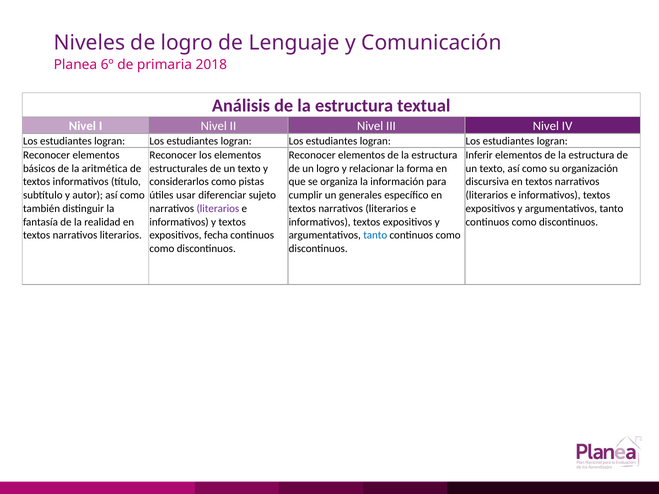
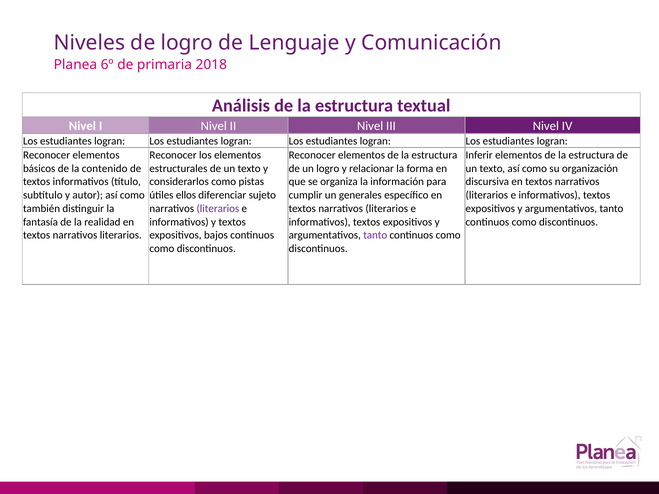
aritmética: aritmética -> contenido (105, 168)
usar: usar -> ellos (186, 195)
fecha: fecha -> bajos (216, 235)
tanto colour: blue -> purple (375, 235)
